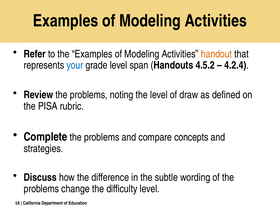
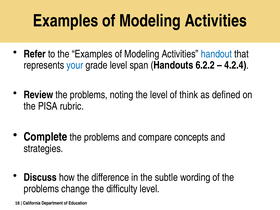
handout colour: orange -> blue (216, 54)
4.5.2: 4.5.2 -> 6.2.2 (205, 65)
draw: draw -> think (189, 95)
